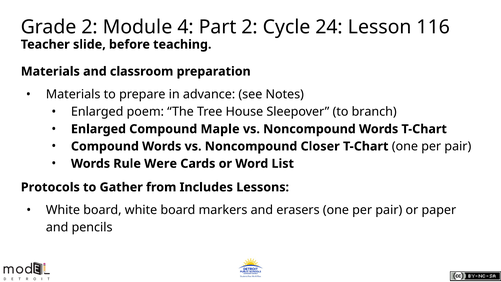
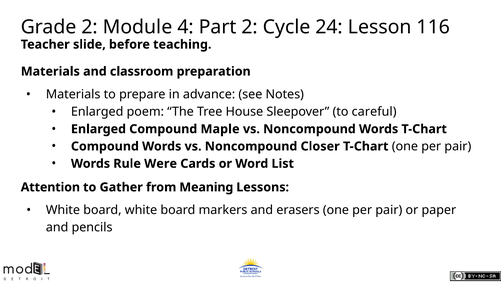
branch: branch -> careful (374, 112)
Protocols: Protocols -> Attention (50, 187)
Includes: Includes -> Meaning (206, 187)
